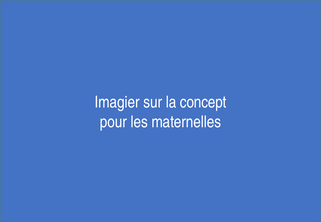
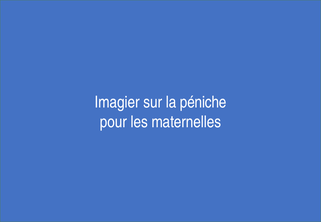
concept: concept -> péniche (203, 102)
